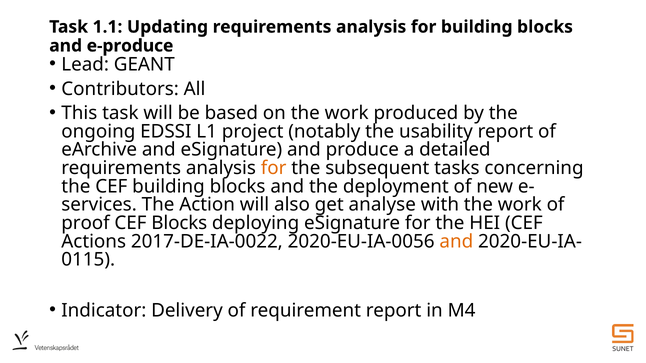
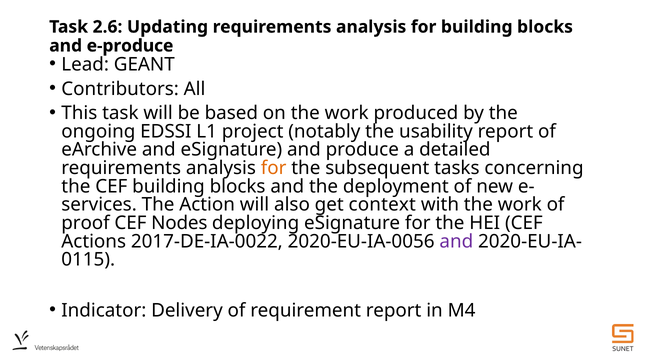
1.1: 1.1 -> 2.6 (107, 27)
analyse: analyse -> context (382, 205)
CEF Blocks: Blocks -> Nodes (179, 223)
and colour: orange -> purple (456, 242)
